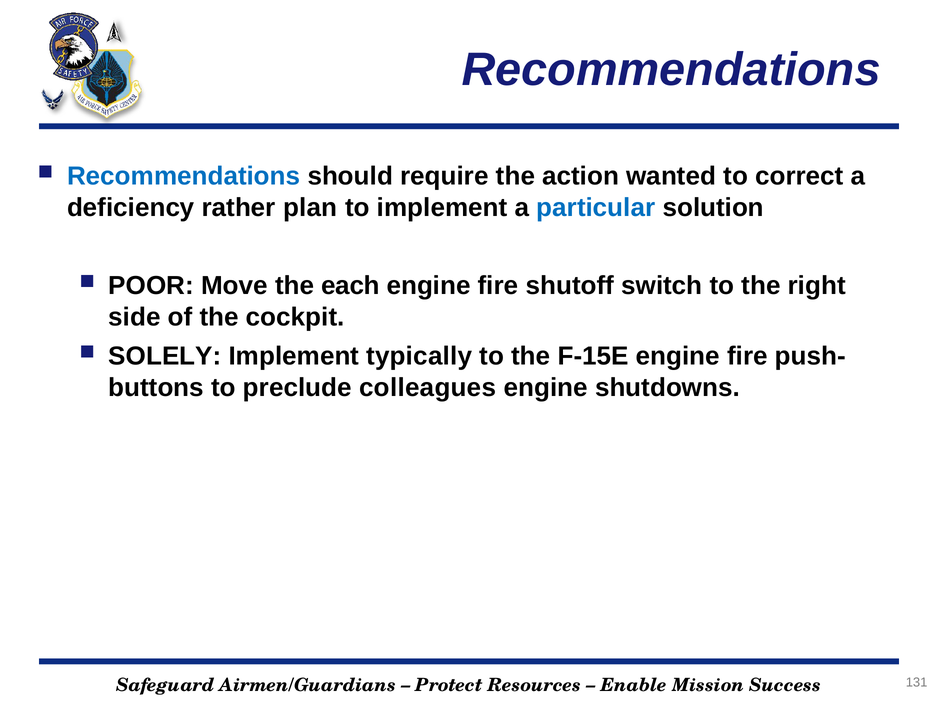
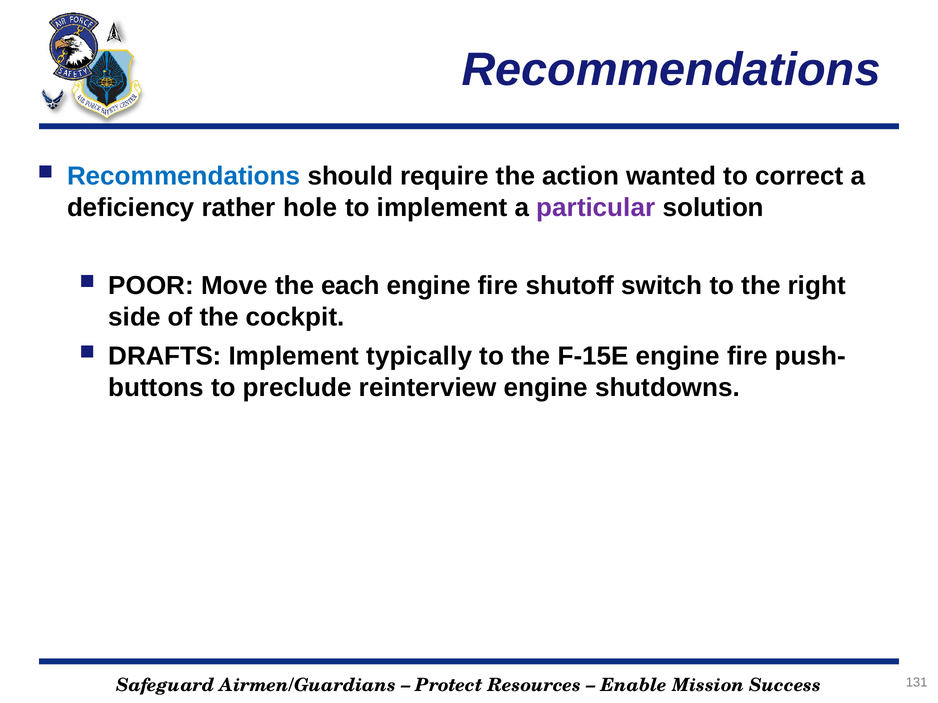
plan: plan -> hole (310, 208)
particular colour: blue -> purple (596, 208)
SOLELY: SOLELY -> DRAFTS (165, 356)
colleagues: colleagues -> reinterview (428, 388)
